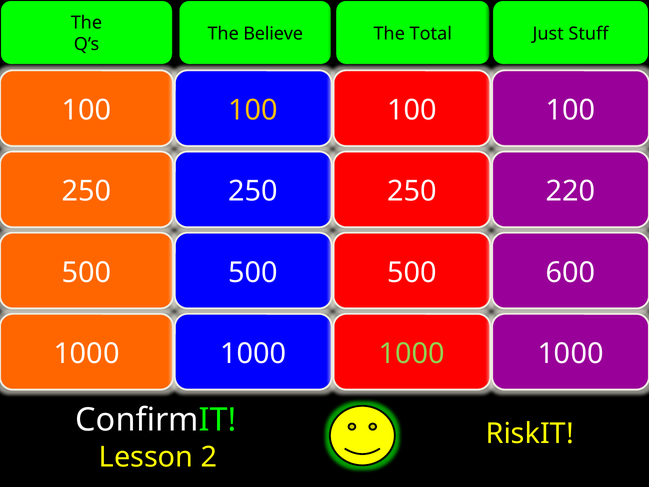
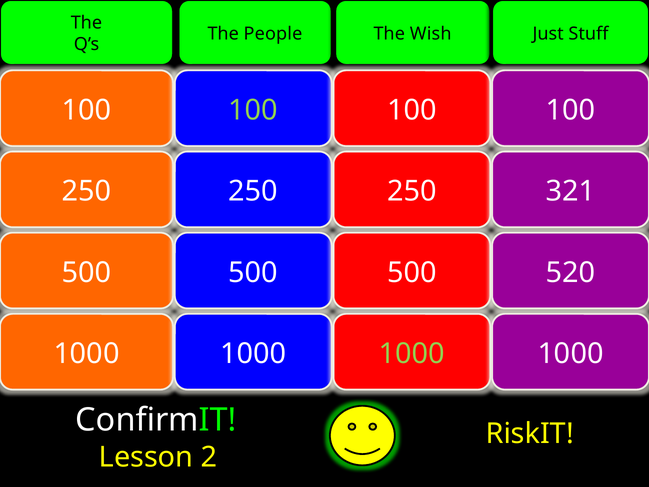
Believe: Believe -> People (273, 34)
Total: Total -> Wish (431, 34)
100 colour: yellow -> light green (253, 110)
220: 220 -> 321 (570, 191)
600: 600 -> 520 (570, 272)
